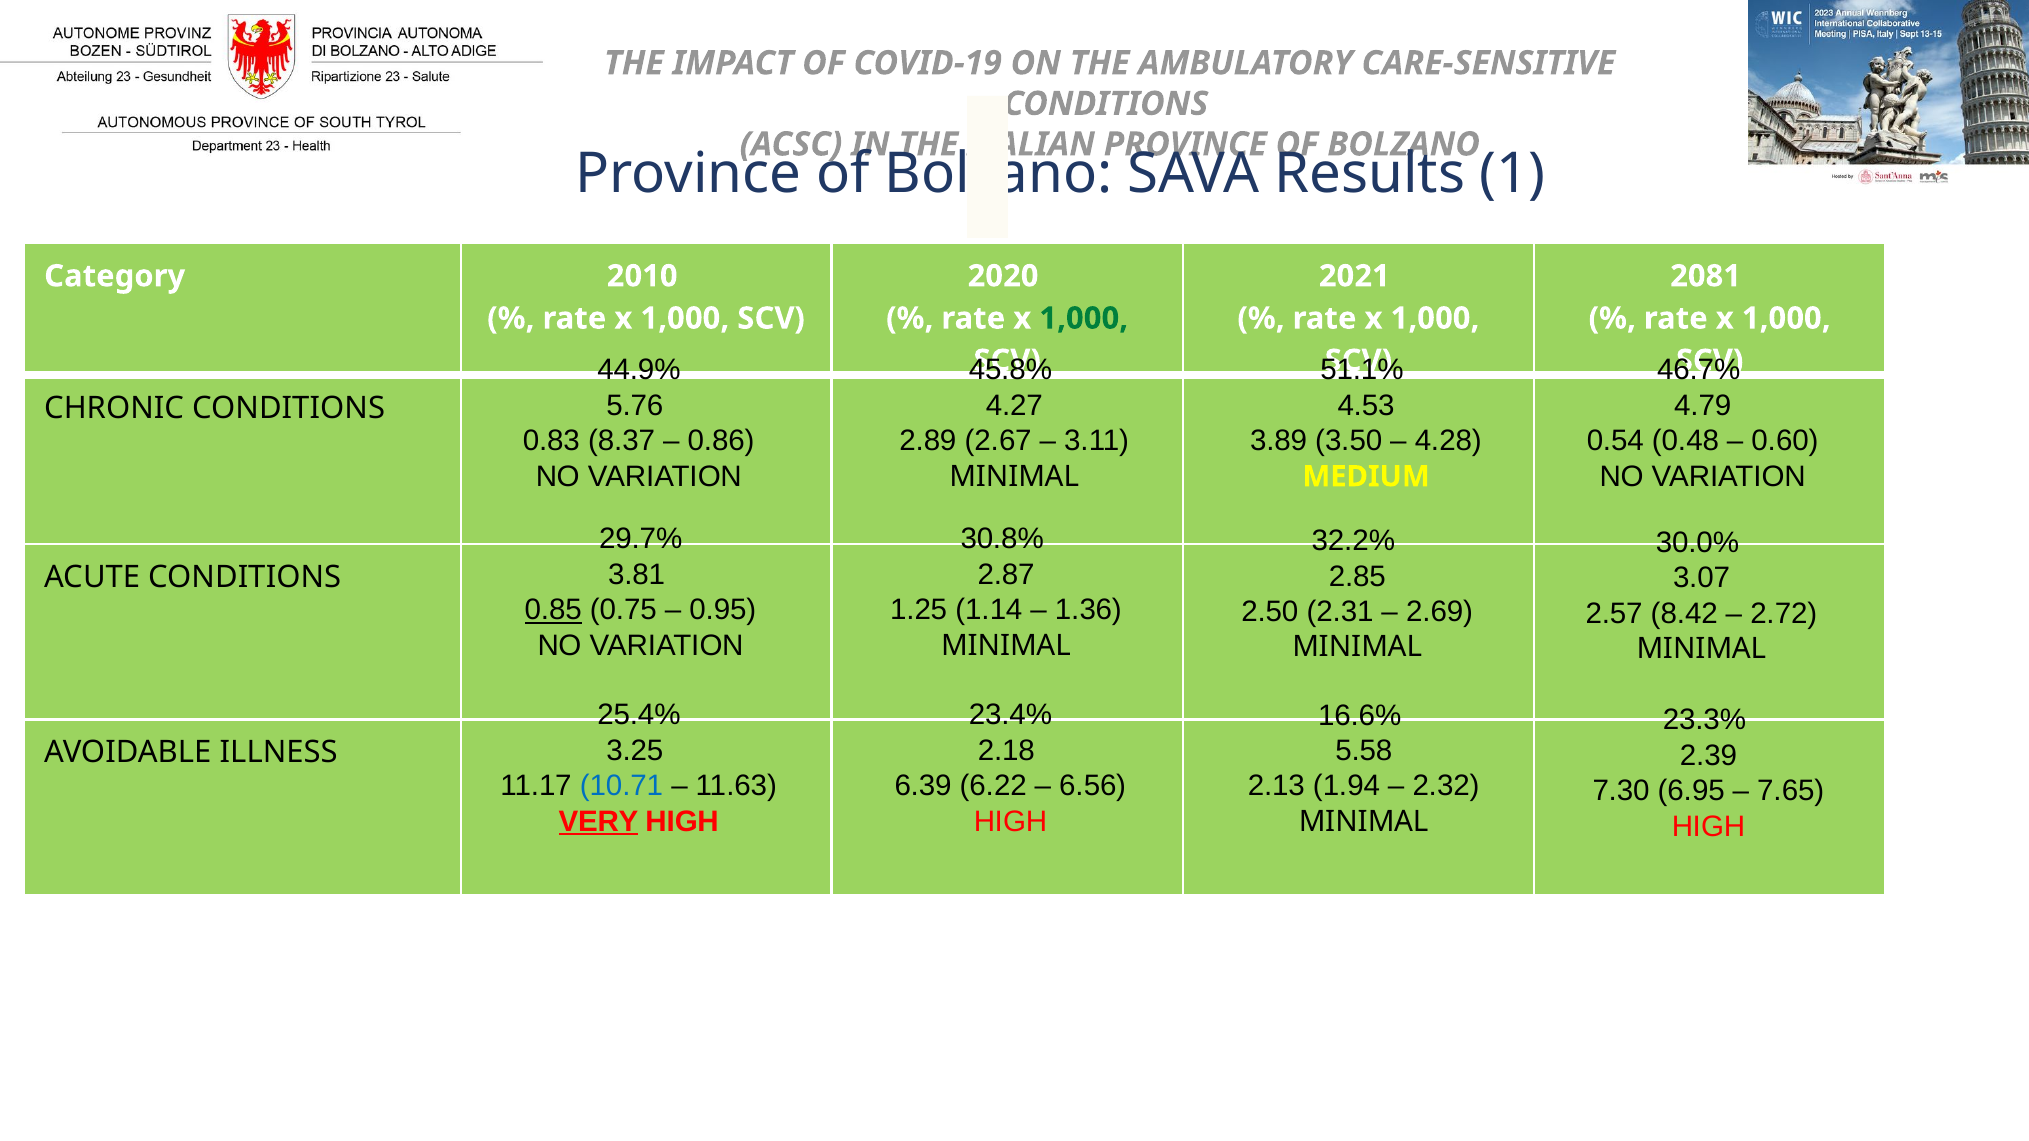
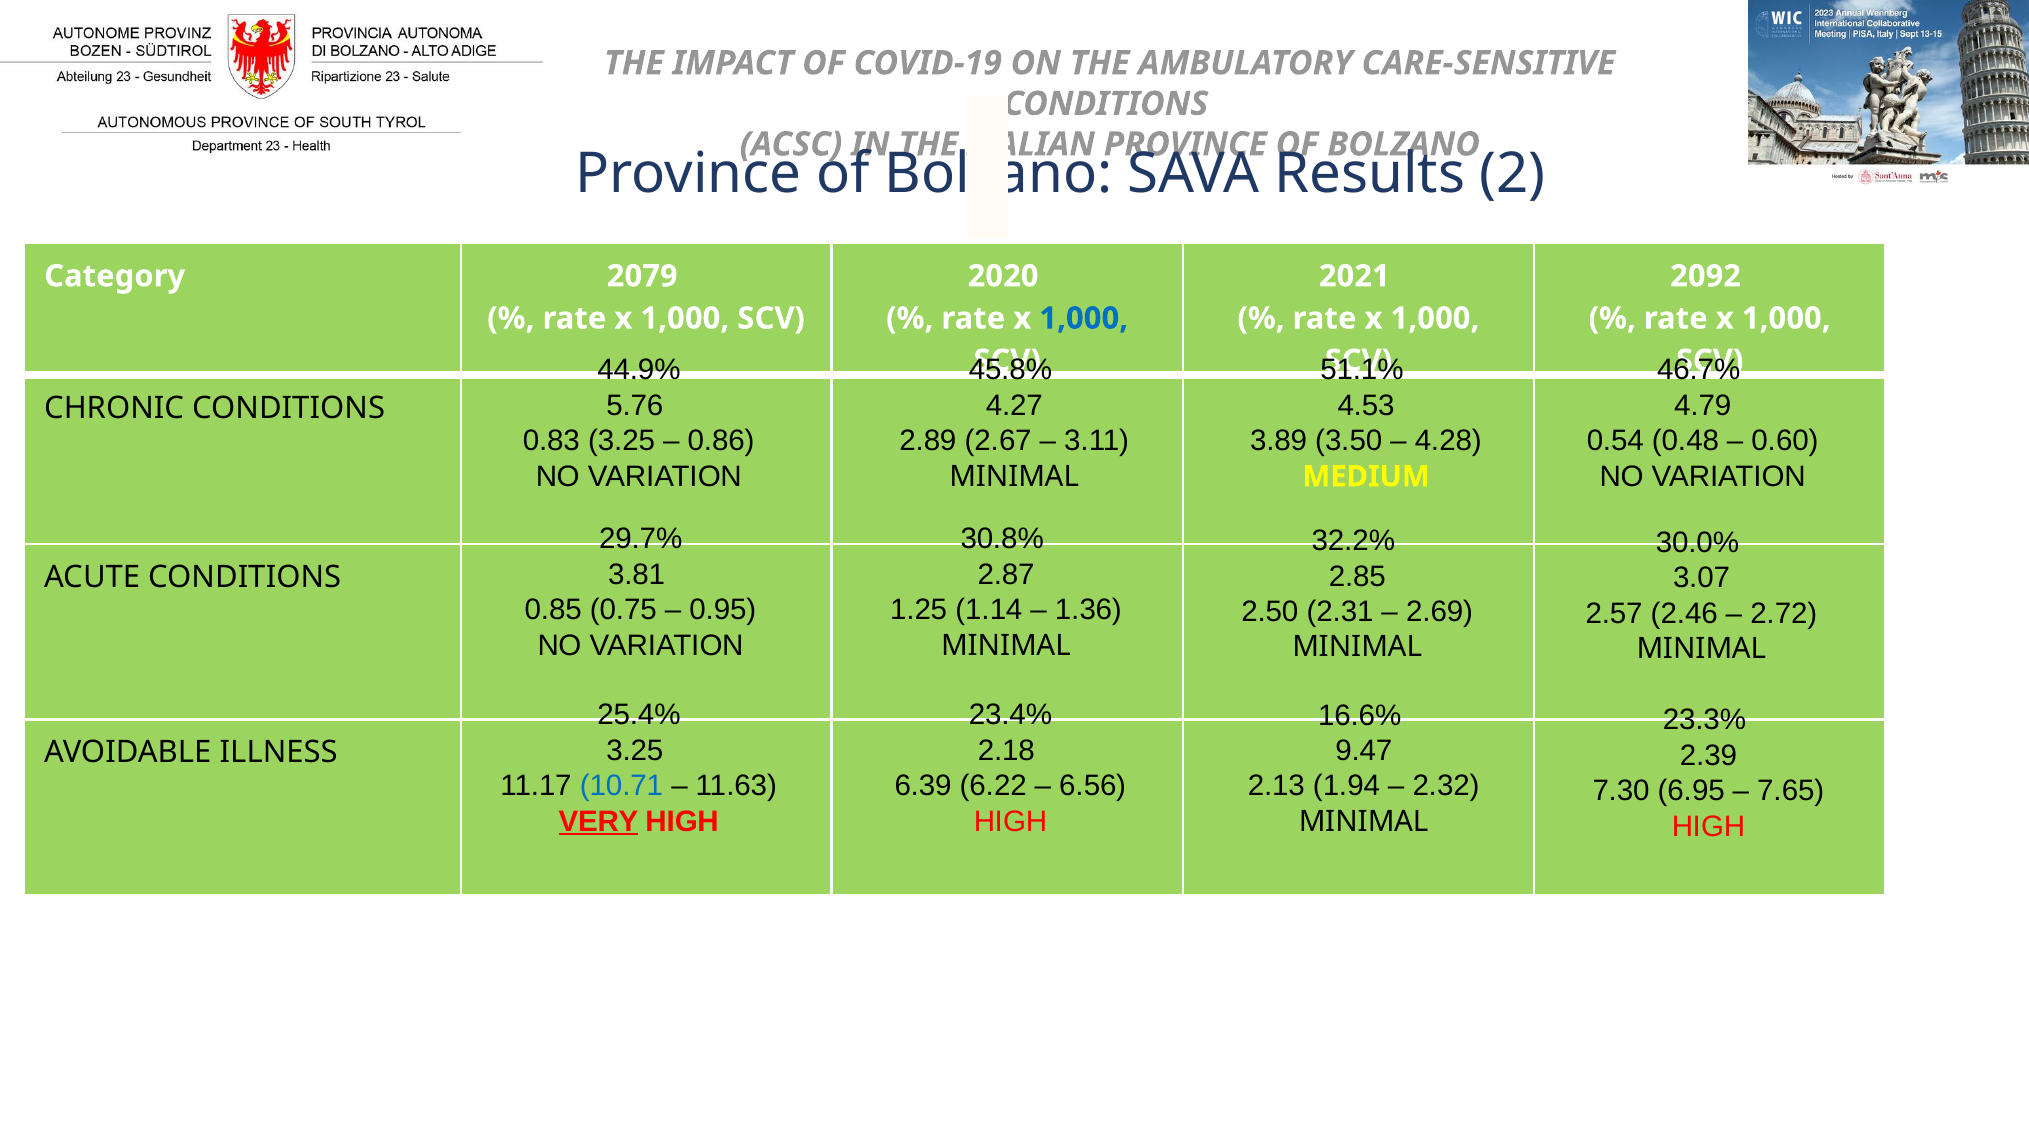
1: 1 -> 2 (1513, 174)
2010: 2010 -> 2079 (642, 276)
2081: 2081 -> 2092 (1706, 276)
1,000 colour: green -> blue (1084, 318)
0.83 8.37: 8.37 -> 3.25 (622, 441)
0.85 underline: present -> none (553, 610)
8.42: 8.42 -> 2.46 (1684, 614)
5.58: 5.58 -> 9.47 (1364, 751)
